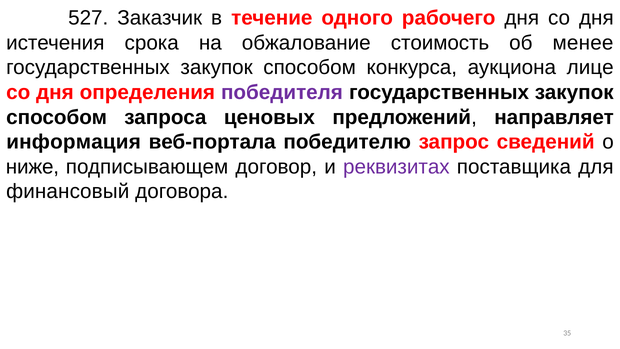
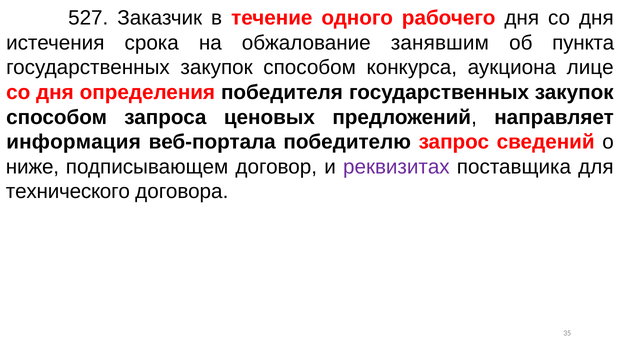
стоимость: стоимость -> занявшим (440, 43)
менее: менее -> пункта (583, 43)
победителя colour: purple -> black (282, 92)
финансовый: финансовый -> технического (68, 192)
